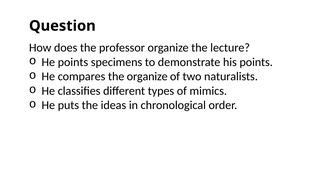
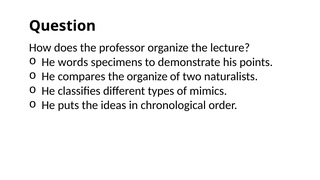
He points: points -> words (73, 62)
